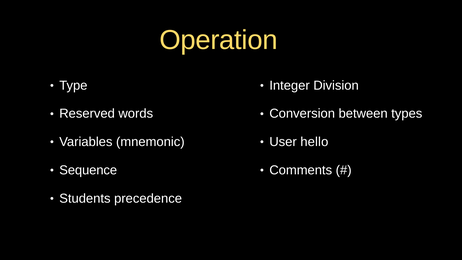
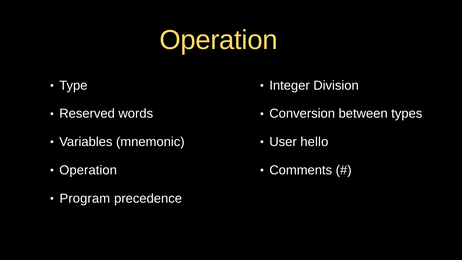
Sequence: Sequence -> Operation (88, 170)
Students: Students -> Program (85, 198)
